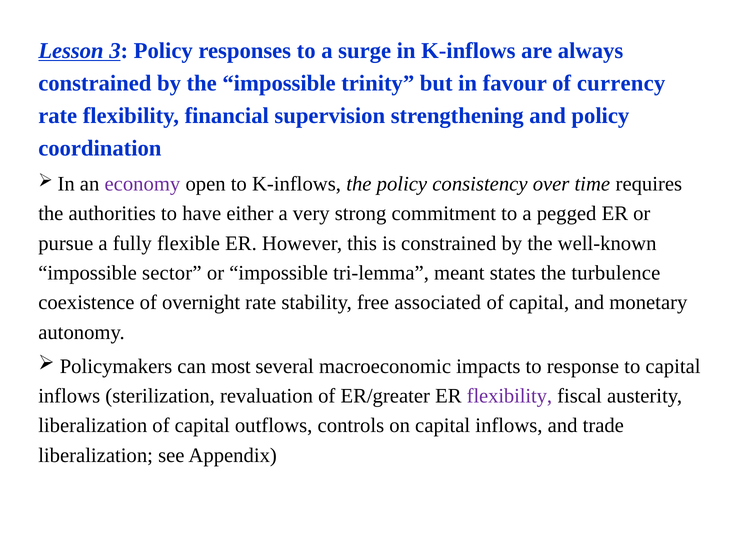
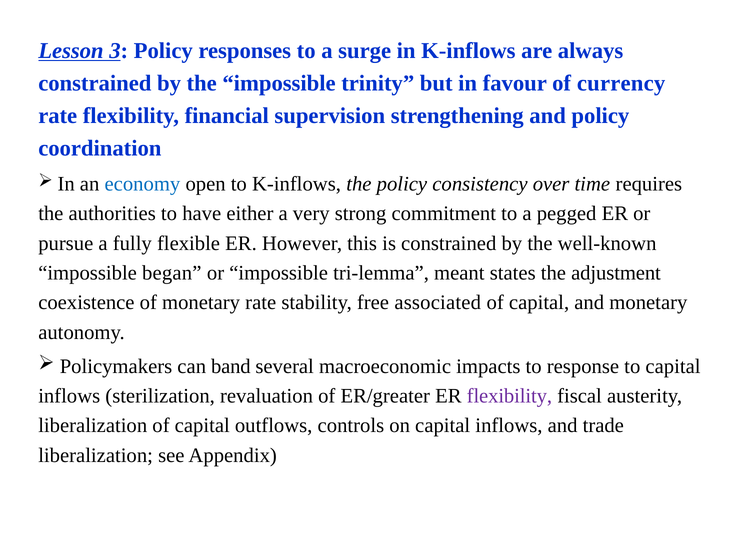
economy colour: purple -> blue (142, 184)
sector: sector -> began (172, 273)
turbulence: turbulence -> adjustment (616, 273)
of overnight: overnight -> monetary (201, 303)
most: most -> band (231, 366)
